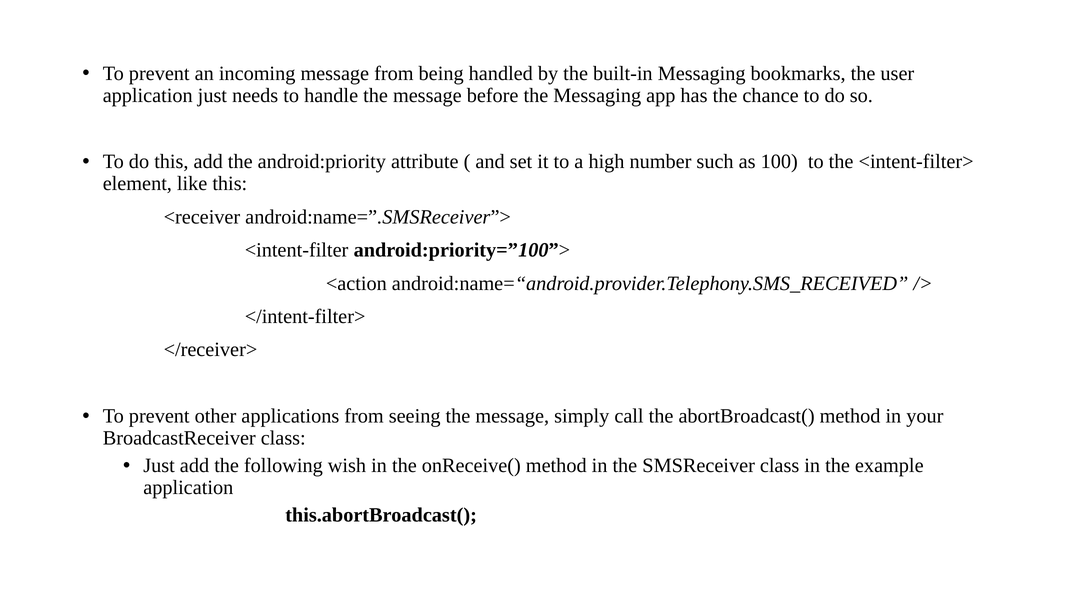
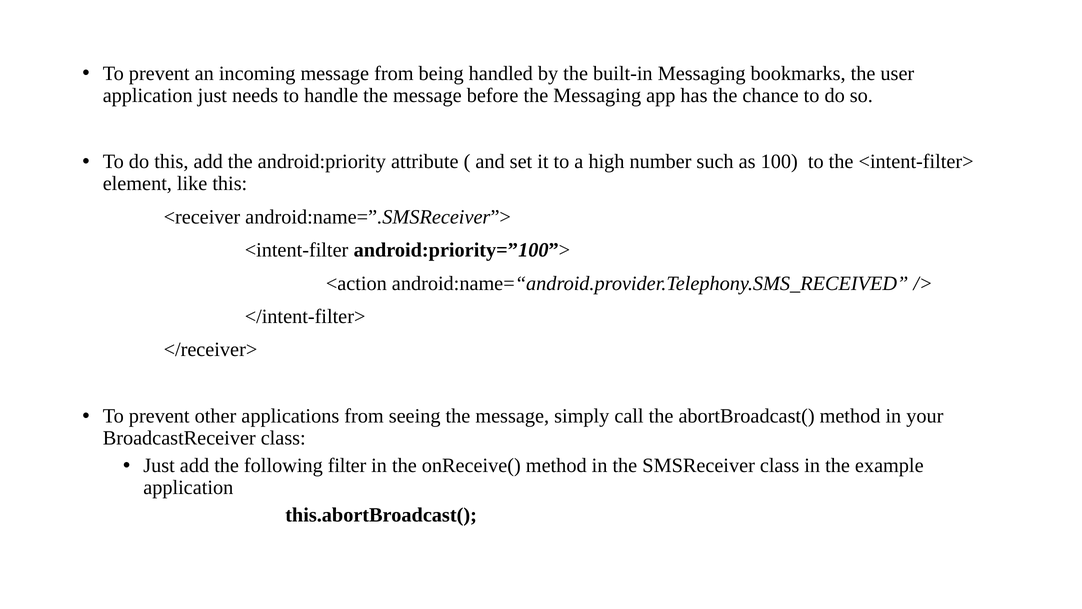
wish: wish -> filter (347, 465)
